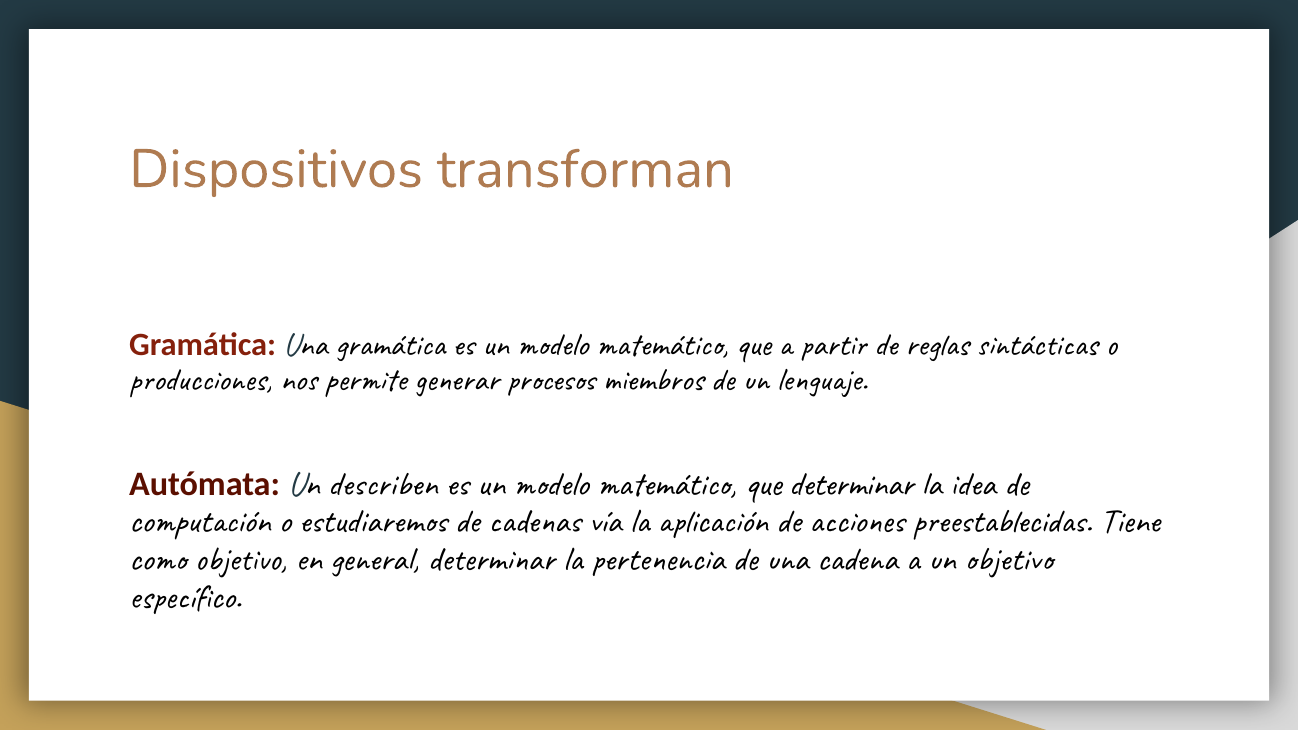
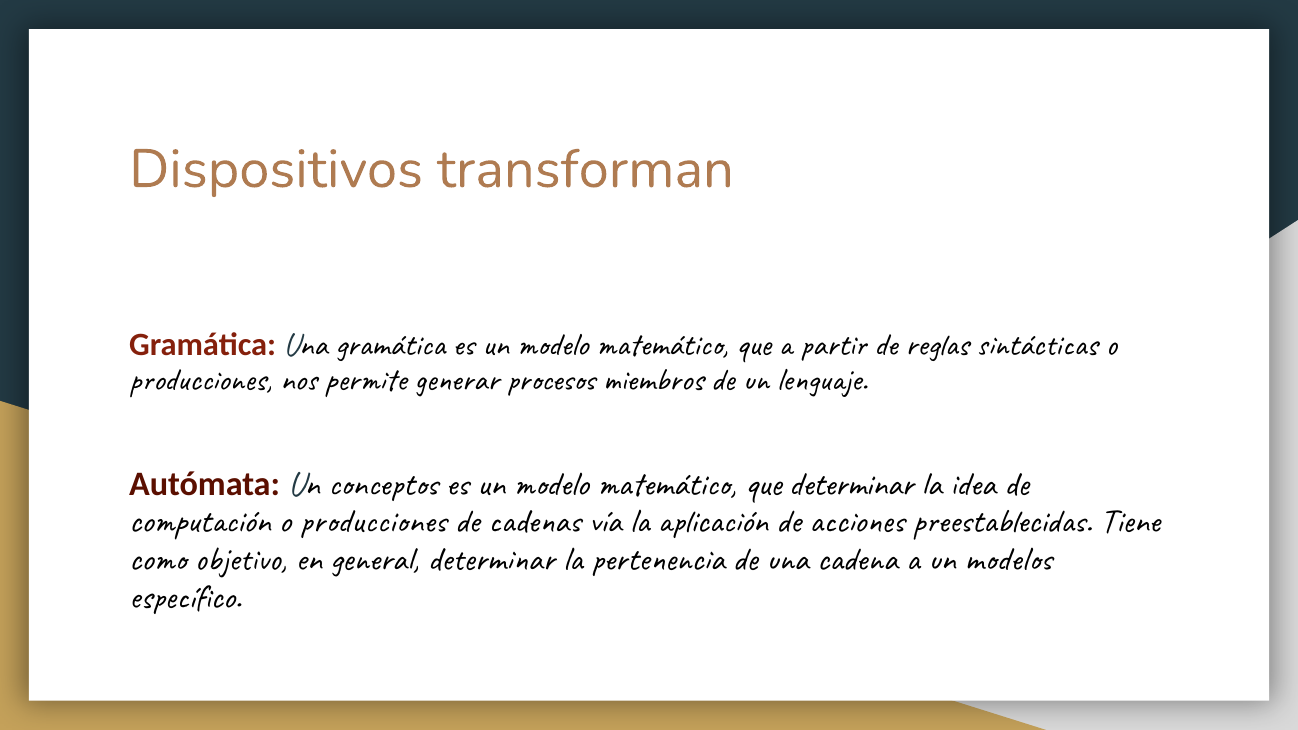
describen: describen -> conceptos (383, 484)
computación o estudiaremos: estudiaremos -> producciones (373, 522)
un objetivo: objetivo -> modelos (1008, 560)
